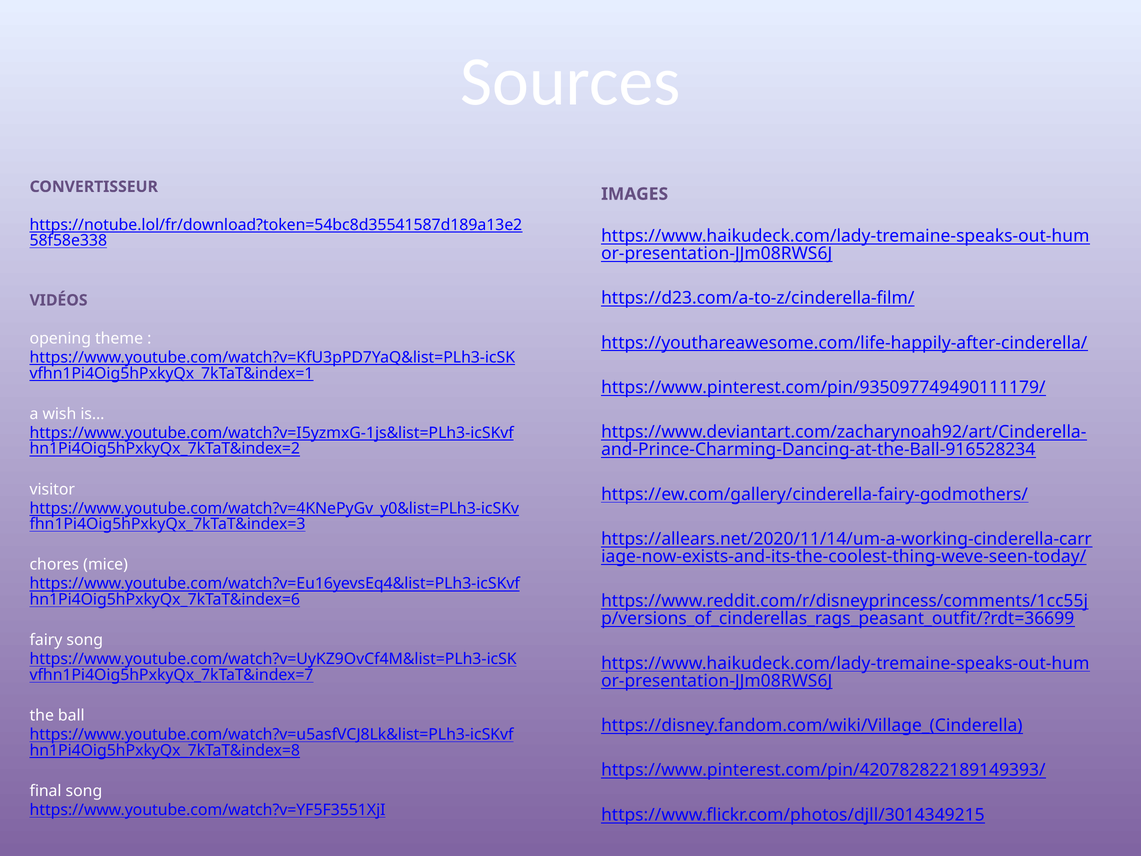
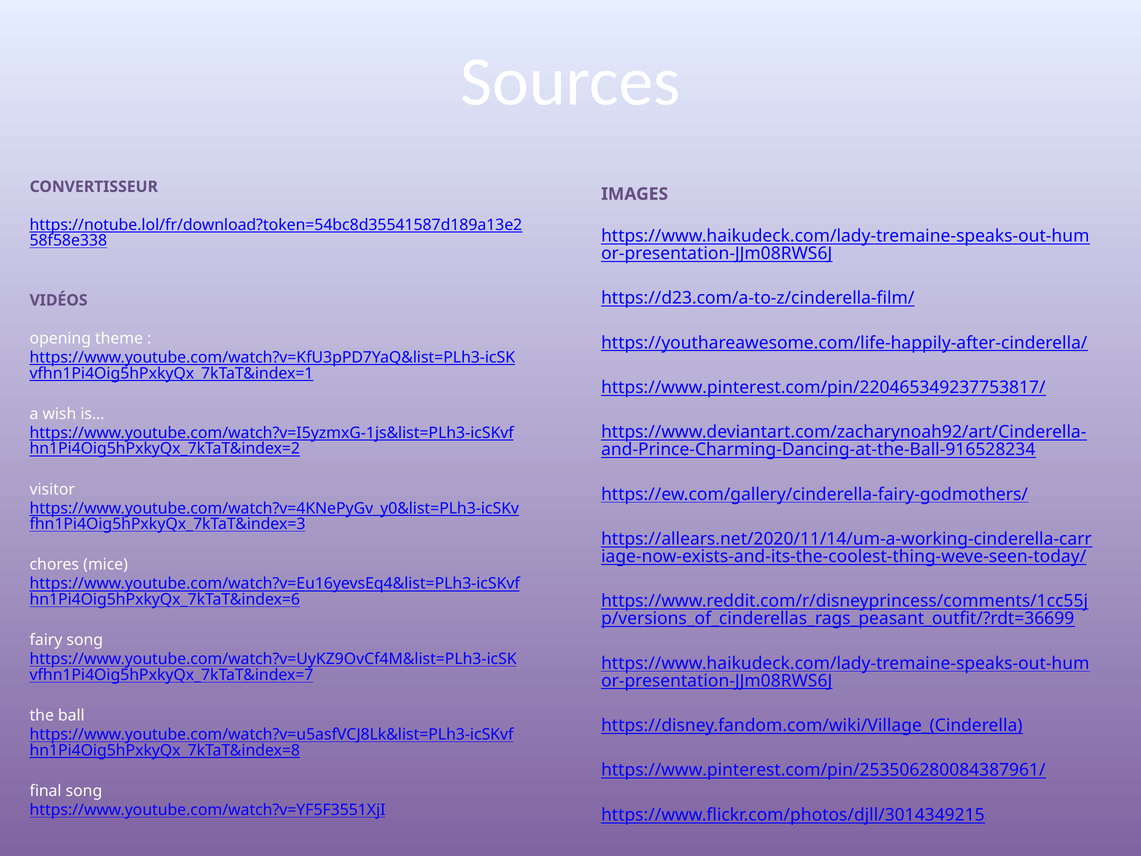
https://www.pinterest.com/pin/935097749490111179/: https://www.pinterest.com/pin/935097749490111179/ -> https://www.pinterest.com/pin/220465349237753817/ (823, 387)
https://www.pinterest.com/pin/420782822189149393/: https://www.pinterest.com/pin/420782822189149393/ -> https://www.pinterest.com/pin/253506280084387961/ (823, 770)
